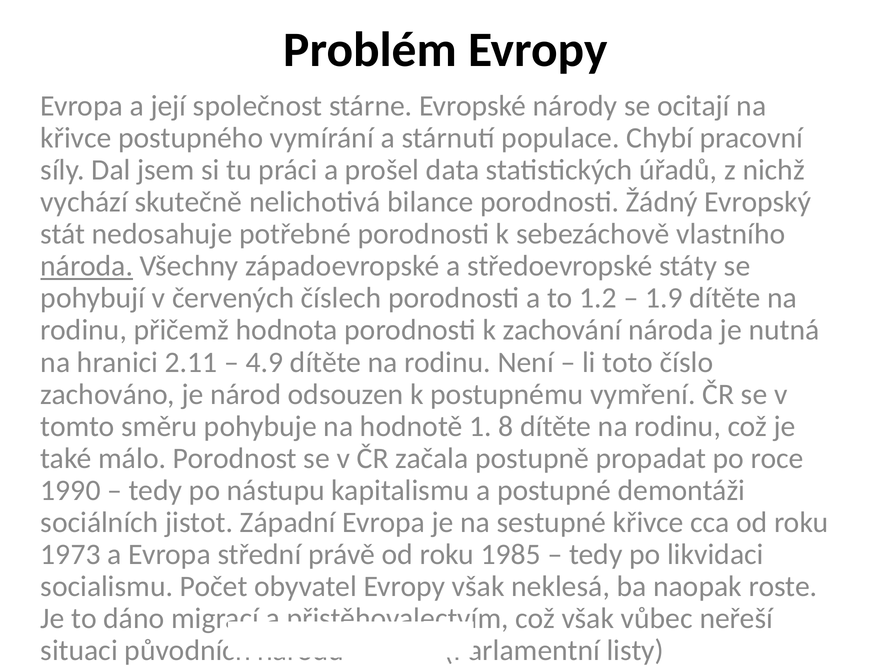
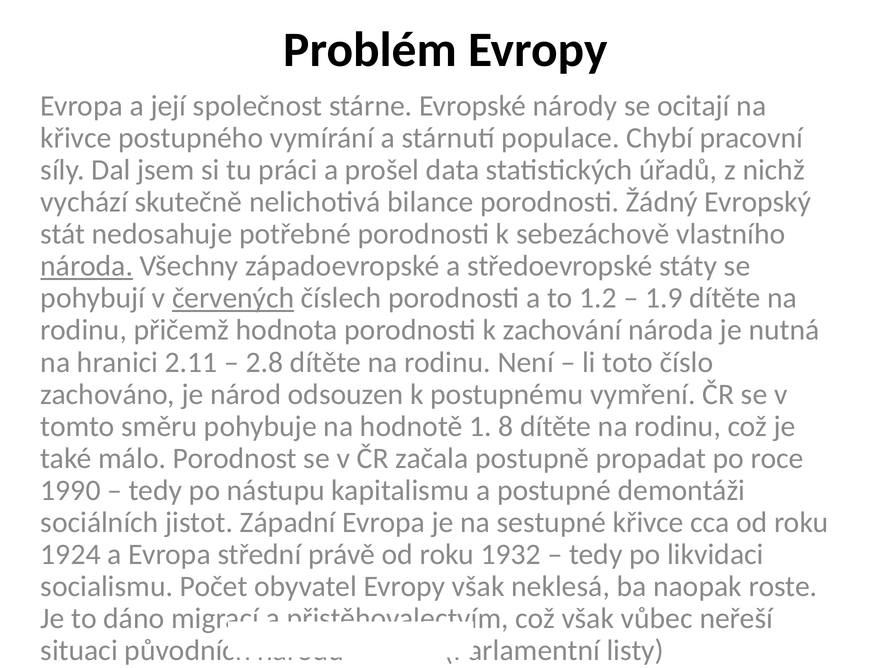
červených underline: none -> present (233, 298)
4.9: 4.9 -> 2.8 (264, 362)
1973: 1973 -> 1924 (71, 555)
1985: 1985 -> 1932 (511, 555)
